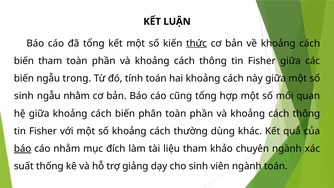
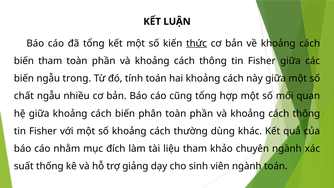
sinh: sinh -> chất (24, 96)
ngẫu nhằm: nhằm -> nhiều (77, 96)
báo underline: present -> none (23, 149)
